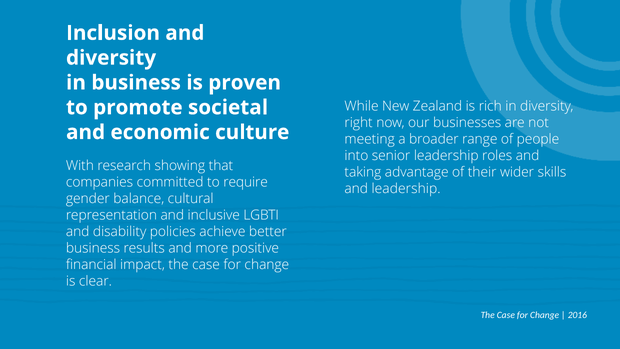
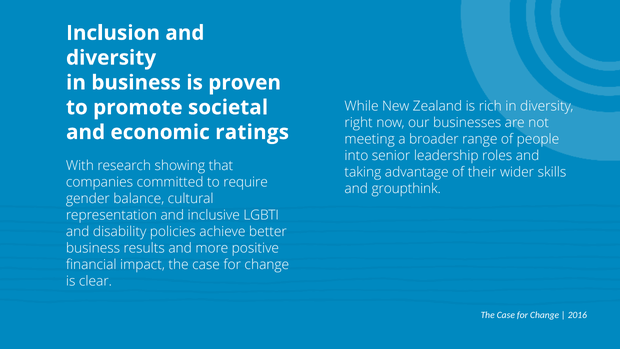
culture: culture -> ratings (252, 132)
and leadership: leadership -> groupthink (406, 189)
